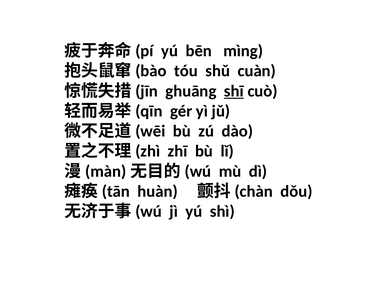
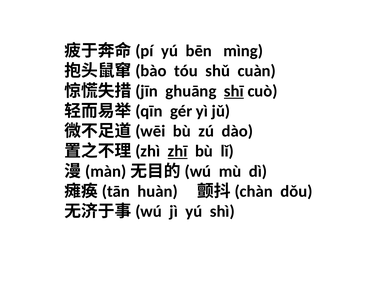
zhī underline: none -> present (178, 151)
